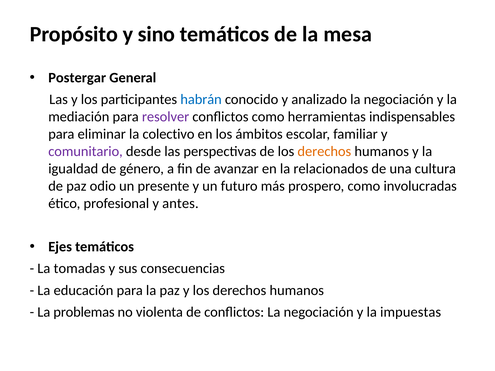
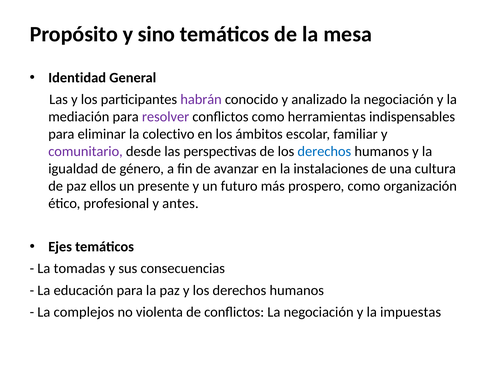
Postergar: Postergar -> Identidad (77, 78)
habrán colour: blue -> purple (201, 100)
derechos colour: orange -> blue (324, 152)
relacionados: relacionados -> instalaciones (331, 169)
odio: odio -> ellos (103, 186)
involucradas: involucradas -> organización (420, 186)
problemas: problemas -> complejos (84, 312)
